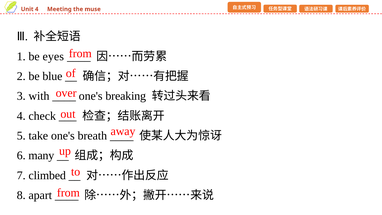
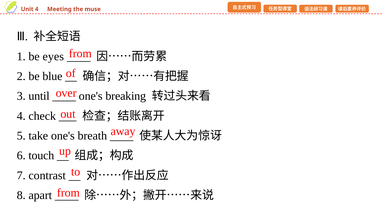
with: with -> until (39, 96)
many: many -> touch (41, 155)
climbed: climbed -> contrast (47, 175)
